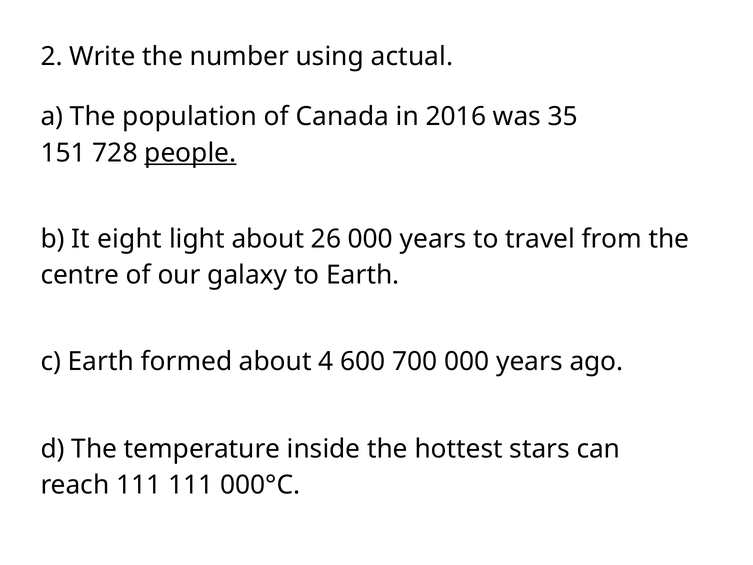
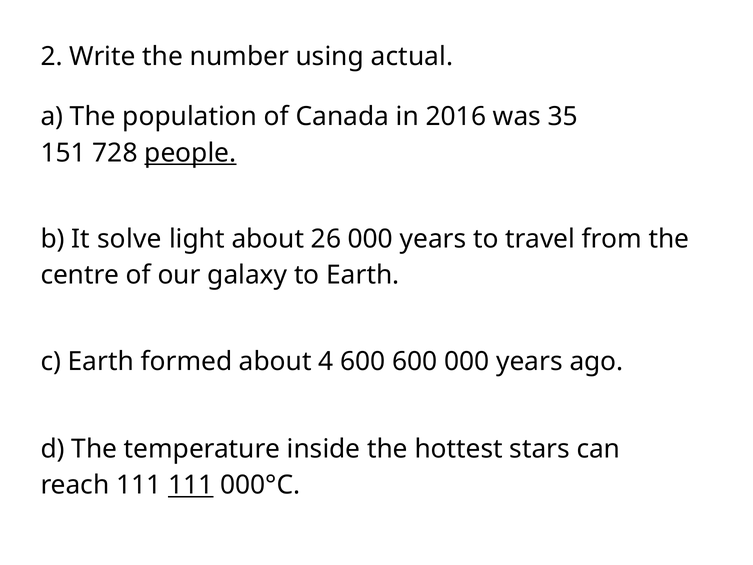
eight: eight -> solve (129, 239)
600 700: 700 -> 600 (415, 361)
111 underline: none -> present (191, 485)
